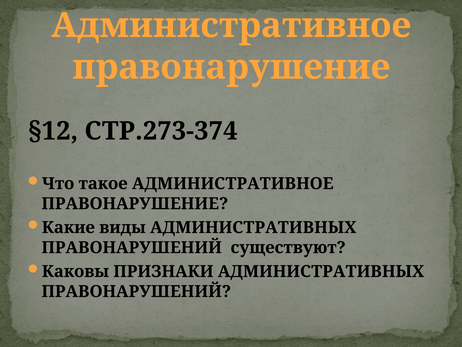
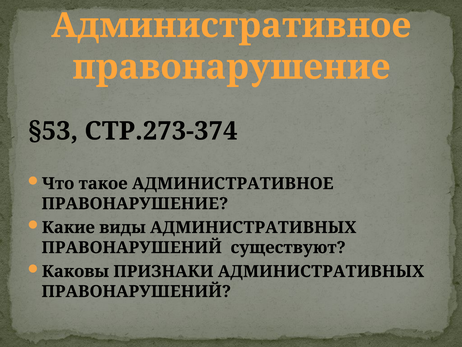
§12: §12 -> §53 (53, 131)
